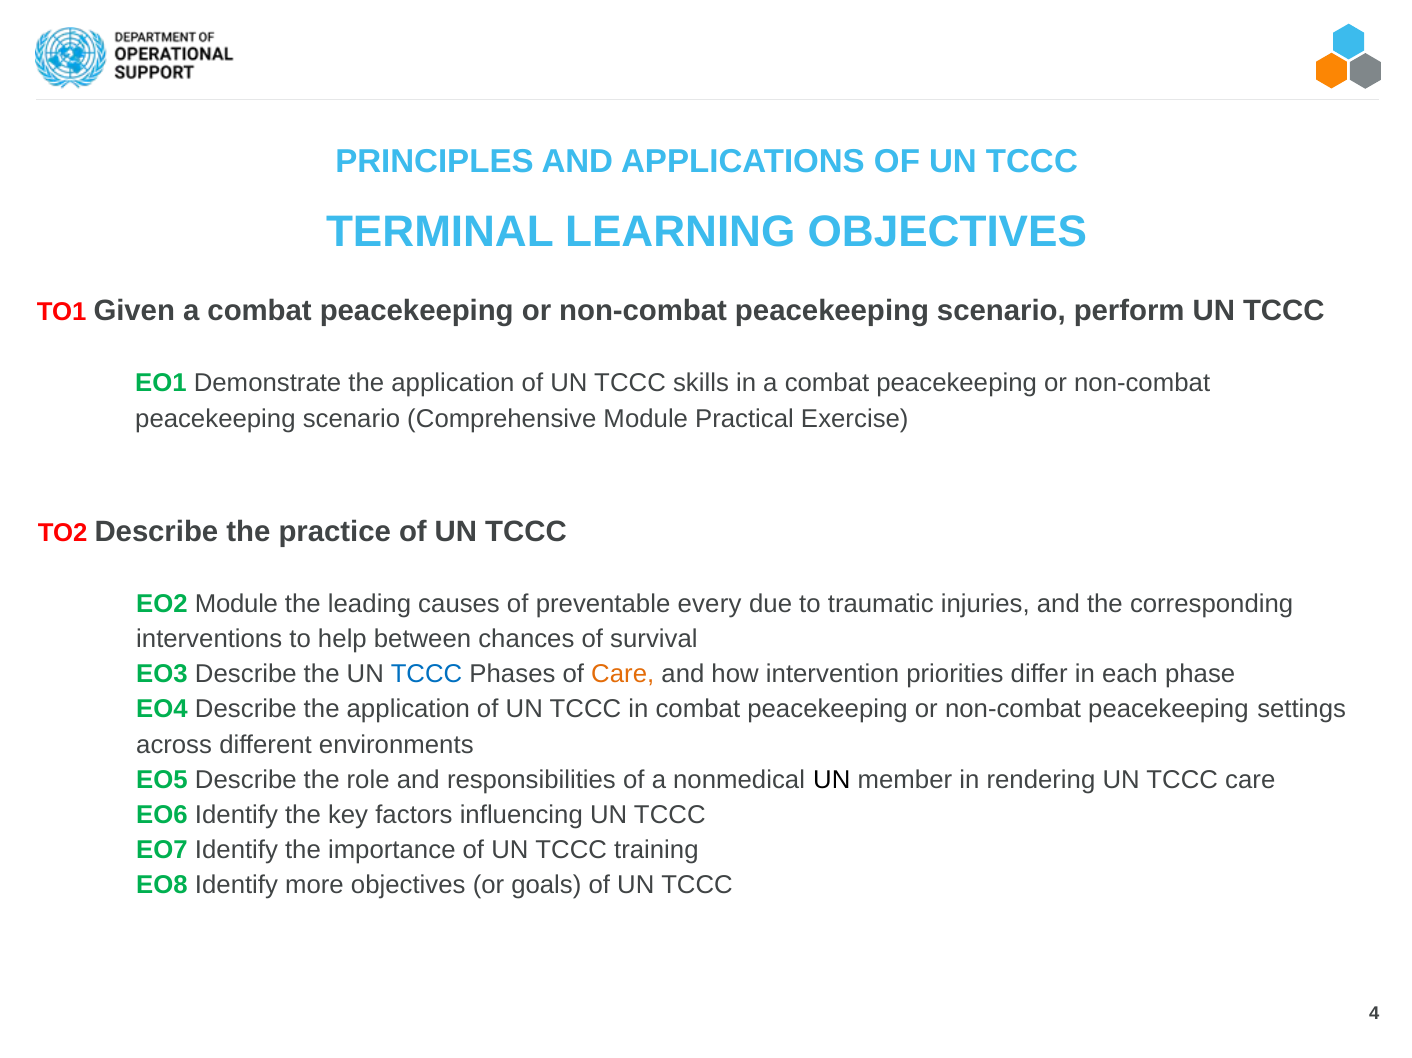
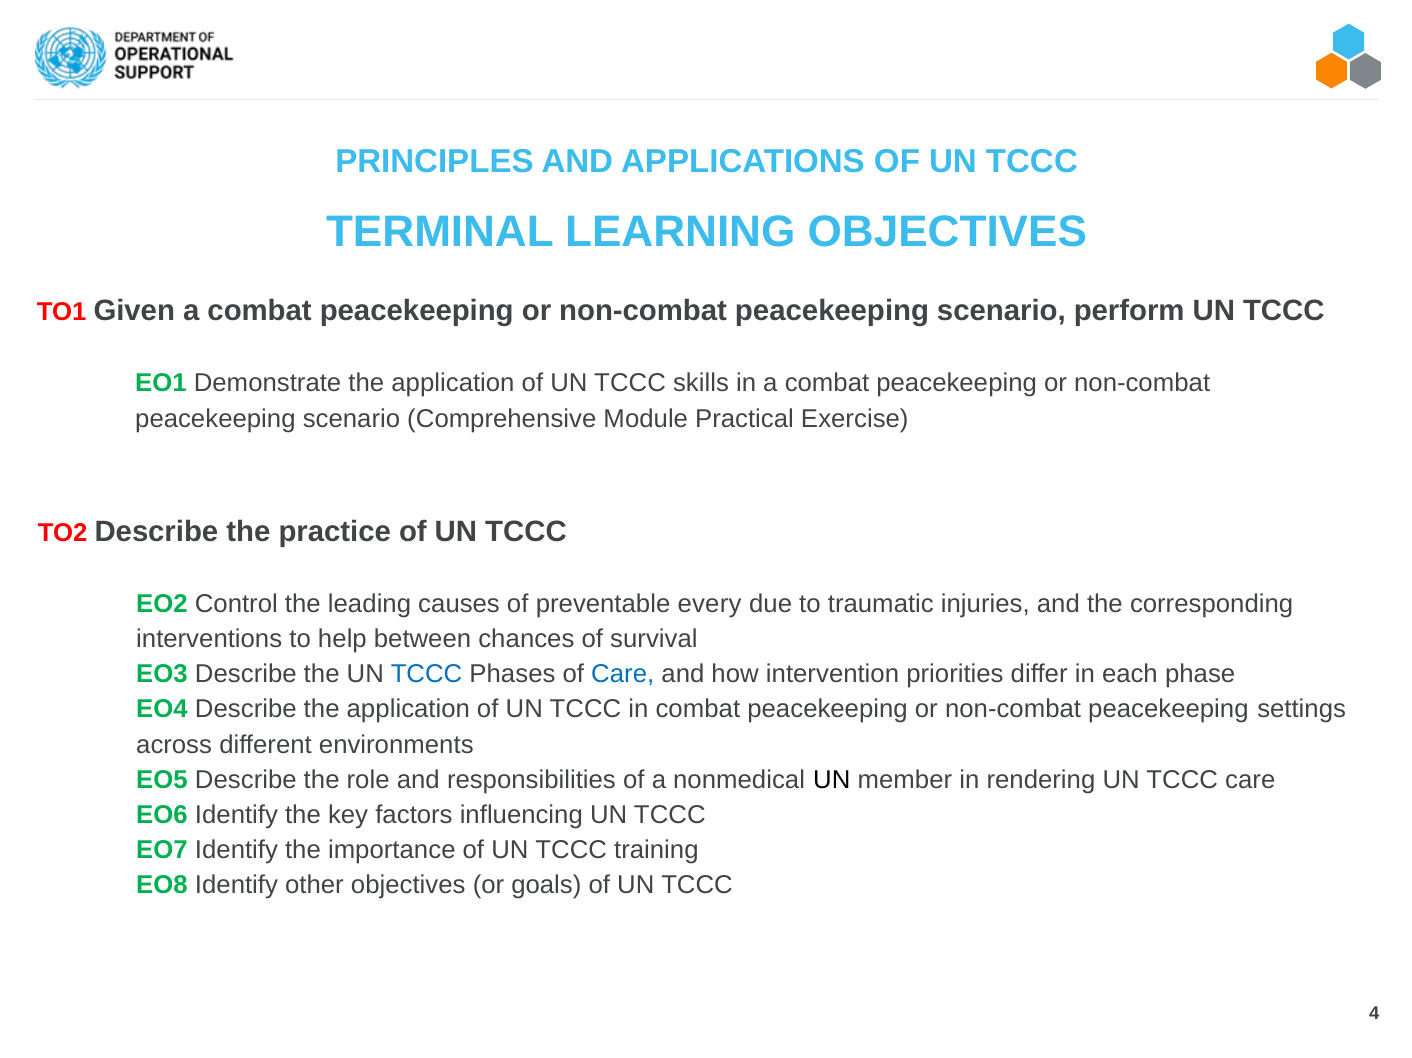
EO2 Module: Module -> Control (236, 604)
Care colour: orange -> blue (623, 675)
more: more -> other (314, 886)
